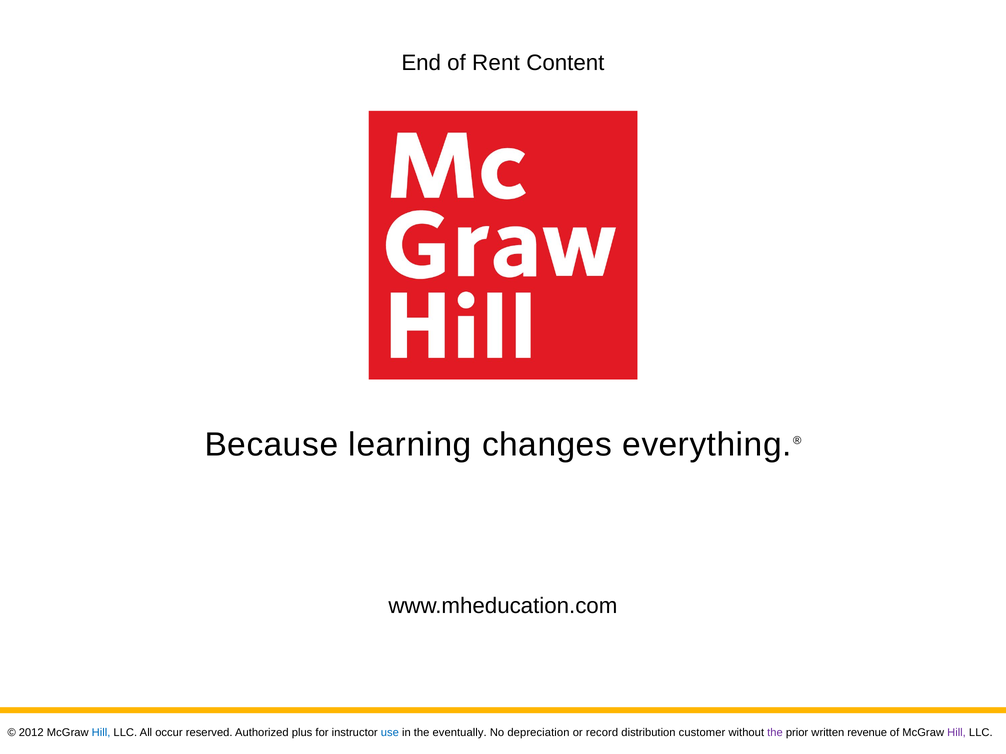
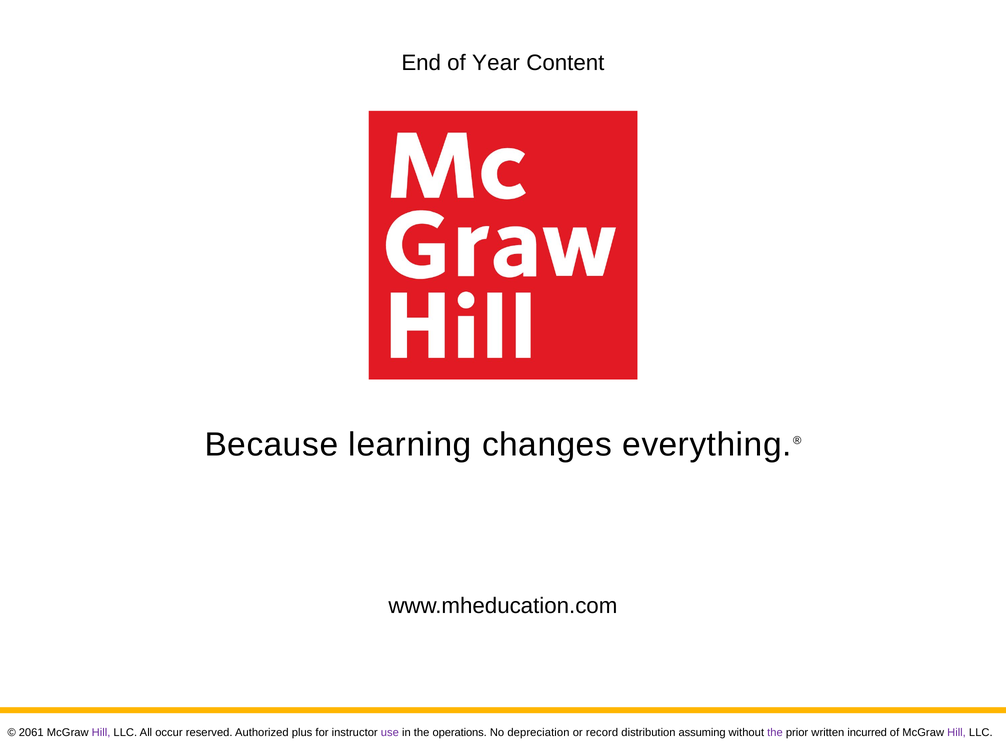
Rent: Rent -> Year (496, 63)
2012: 2012 -> 2061 (31, 733)
Hill colour: blue -> purple (101, 733)
use colour: blue -> purple (390, 733)
eventually: eventually -> operations (460, 733)
customer: customer -> assuming (702, 733)
revenue: revenue -> incurred (867, 733)
